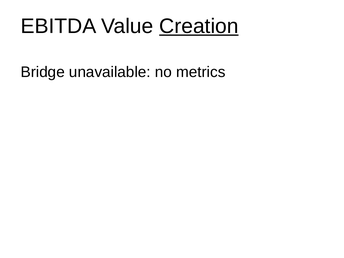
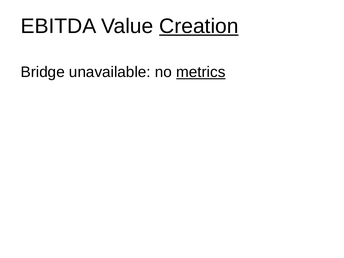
metrics underline: none -> present (201, 72)
